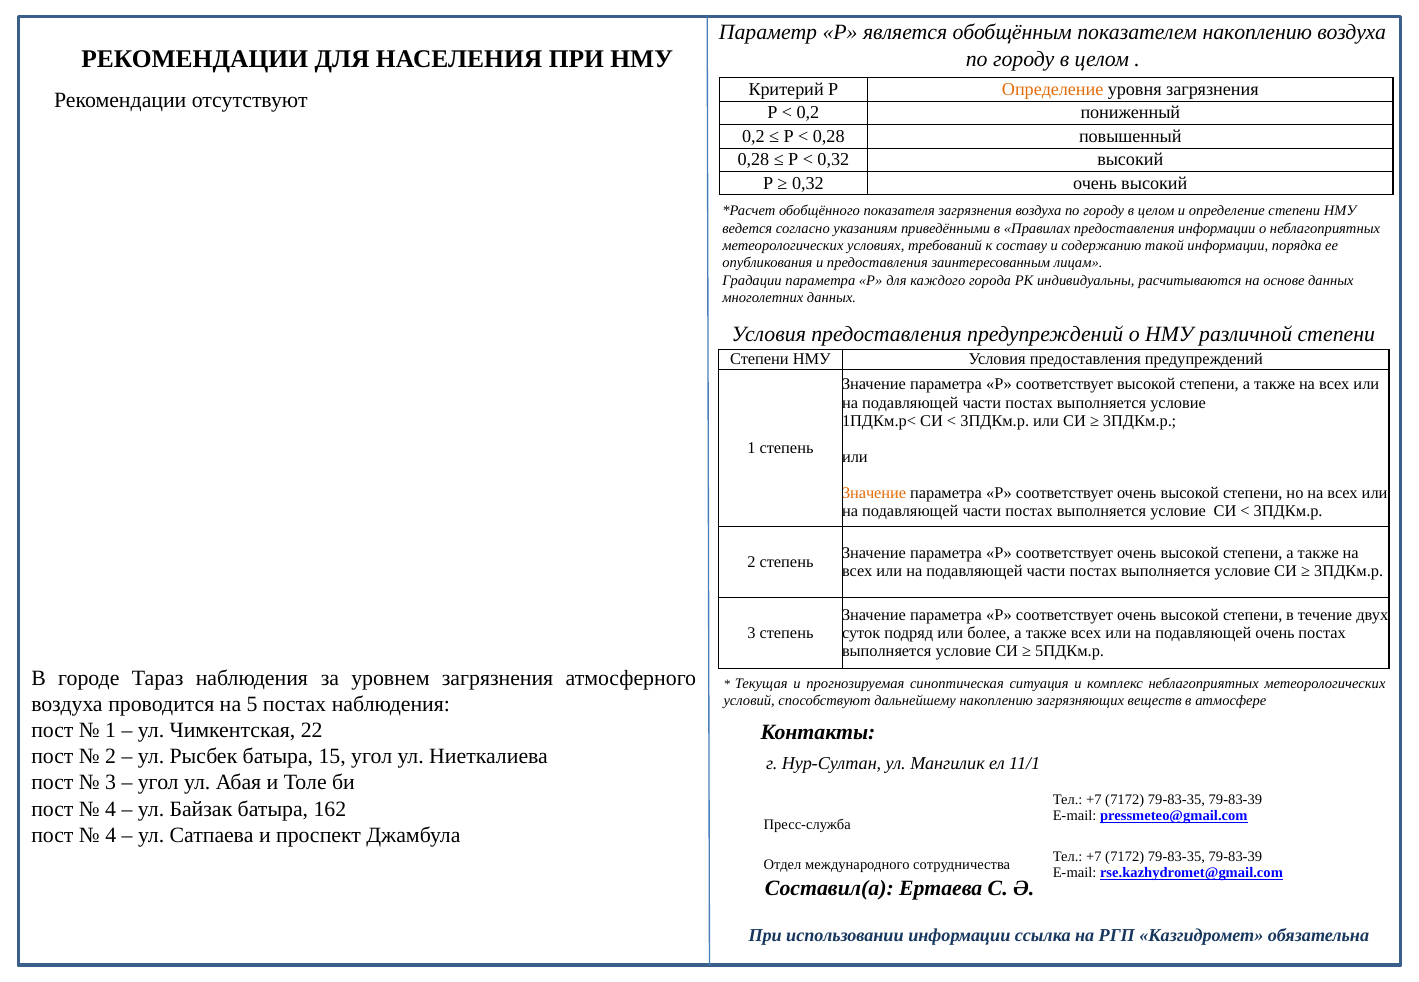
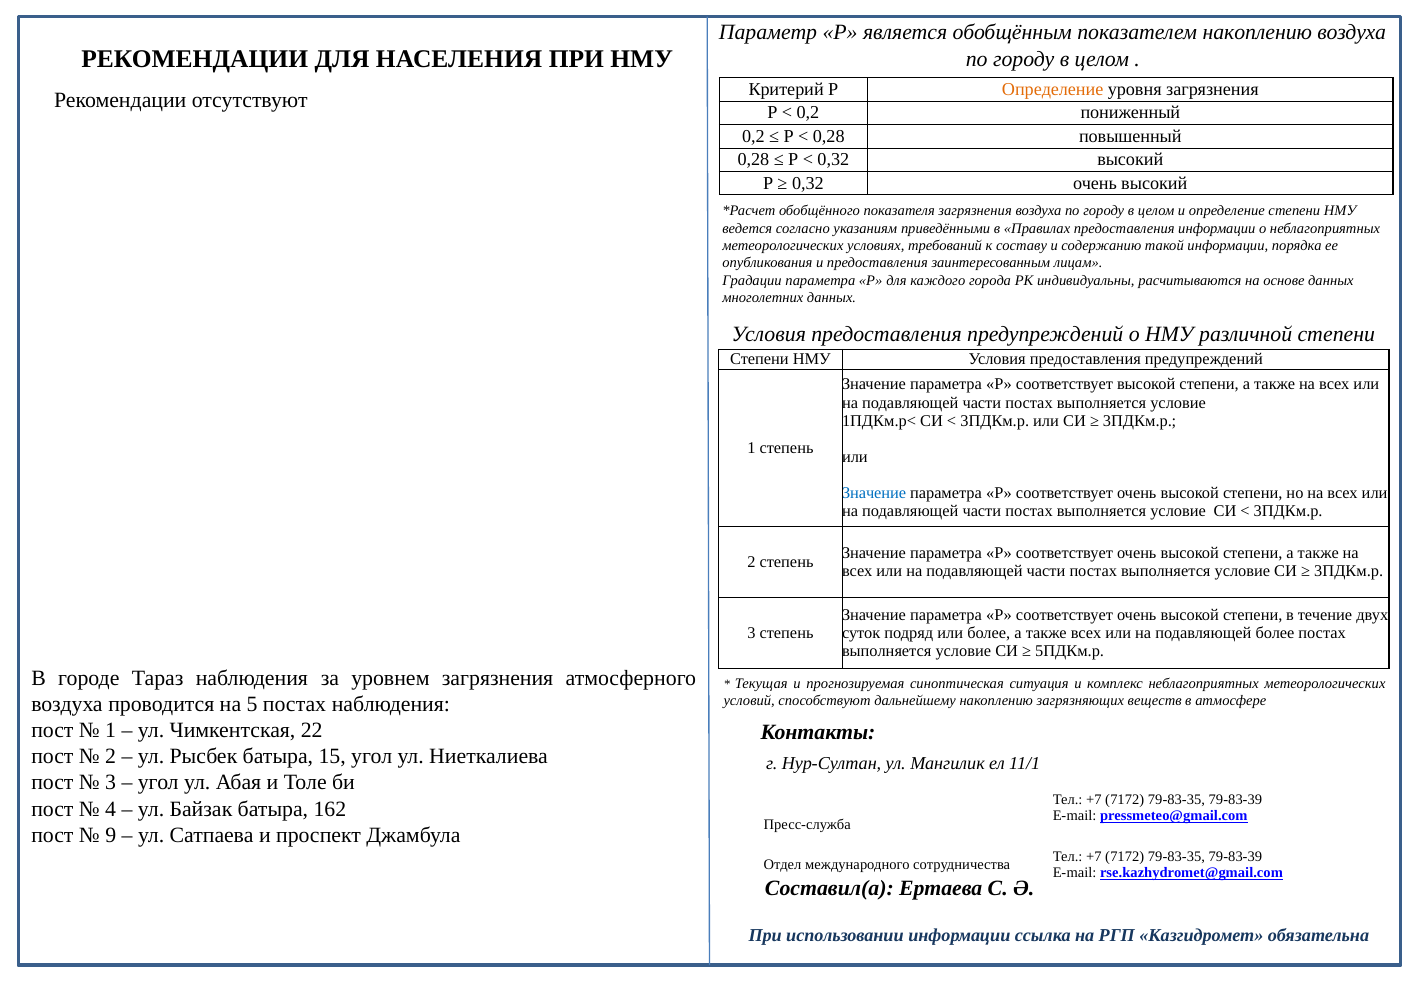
Значение colour: orange -> blue (874, 494)
подавляющей очень: очень -> более (1275, 634)
4: 4 -> 9 (111, 835)
